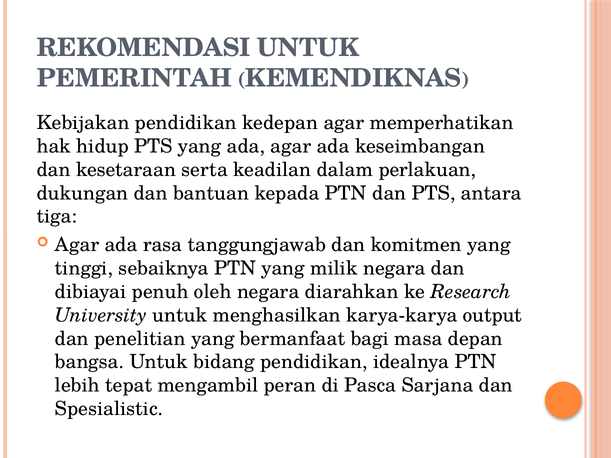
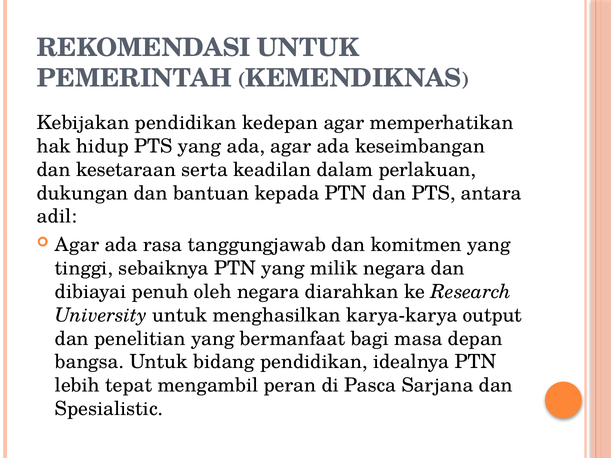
tiga: tiga -> adil (57, 217)
